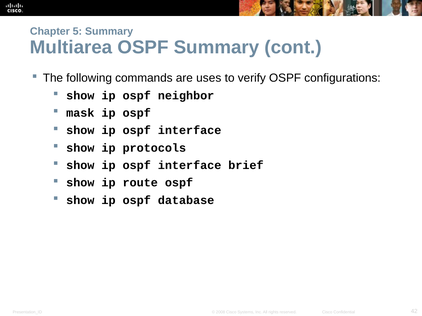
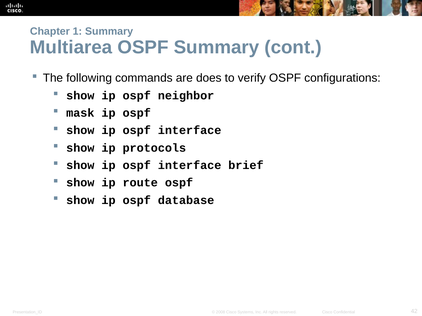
5: 5 -> 1 (77, 32)
uses: uses -> does (209, 78)
